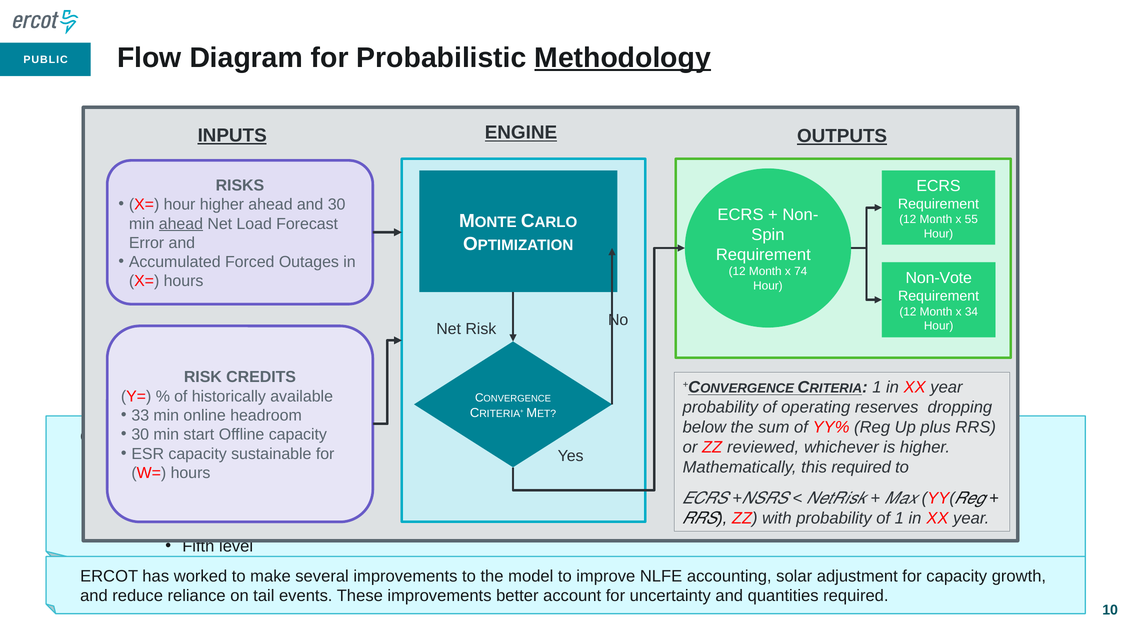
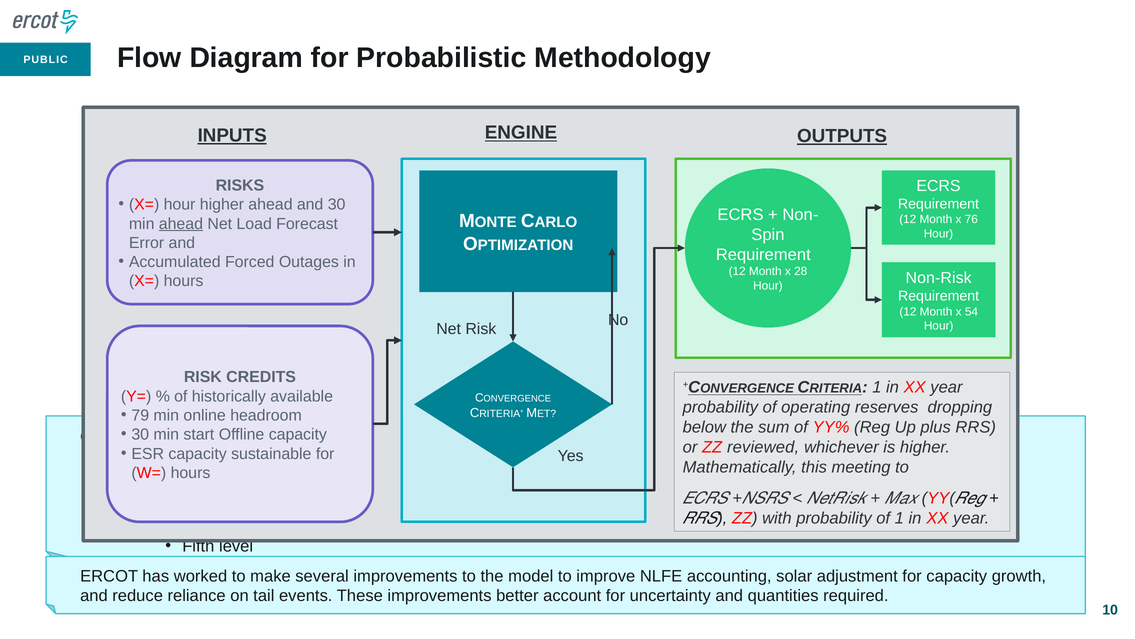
Methodology underline: present -> none (623, 58)
55: 55 -> 76 (971, 219)
74: 74 -> 28 (801, 271)
Non-Vote: Non-Vote -> Non-Risk (939, 278)
34: 34 -> 54 (971, 311)
33: 33 -> 79 (140, 415)
this required: required -> meeting (861, 467)
